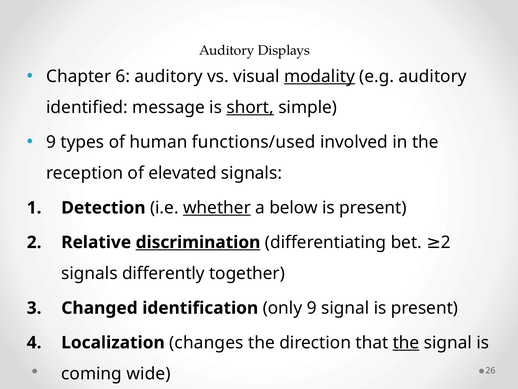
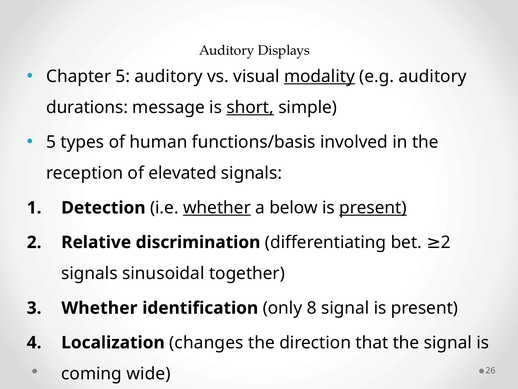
Chapter 6: 6 -> 5 (123, 76)
identified: identified -> durations (87, 107)
9: 9 -> 5 (51, 142)
functions/used: functions/used -> functions/basis (254, 142)
present underline: none -> present (373, 208)
discrimination underline: present -> none (198, 242)
differently: differently -> sinusoidal (163, 273)
3 Changed: Changed -> Whether (99, 308)
only 9: 9 -> 8 (312, 308)
the underline: present -> none (406, 342)
